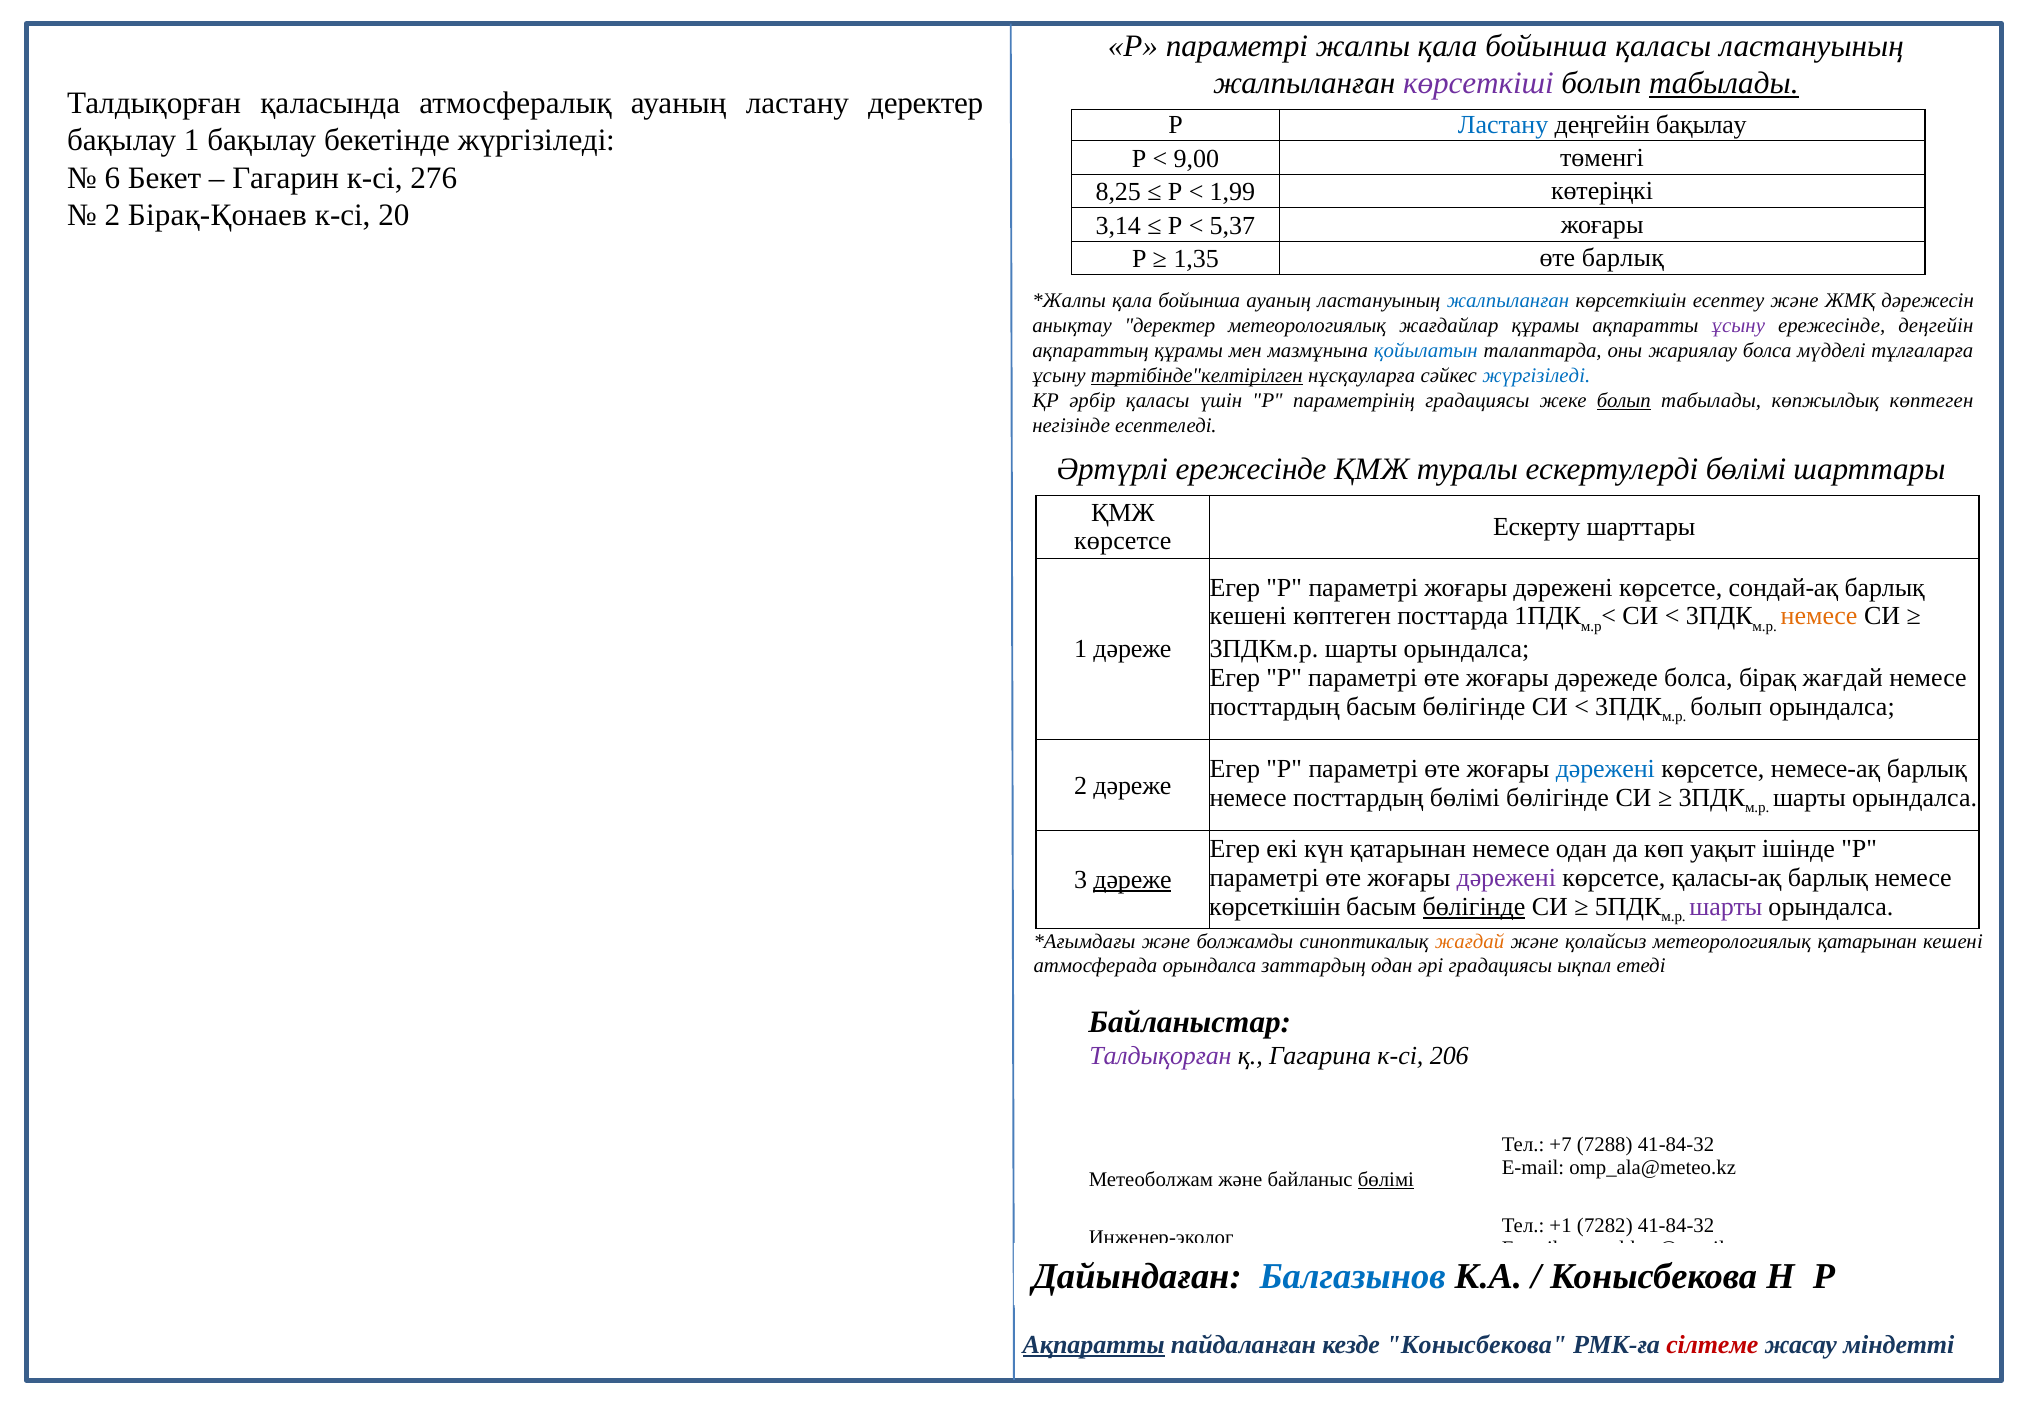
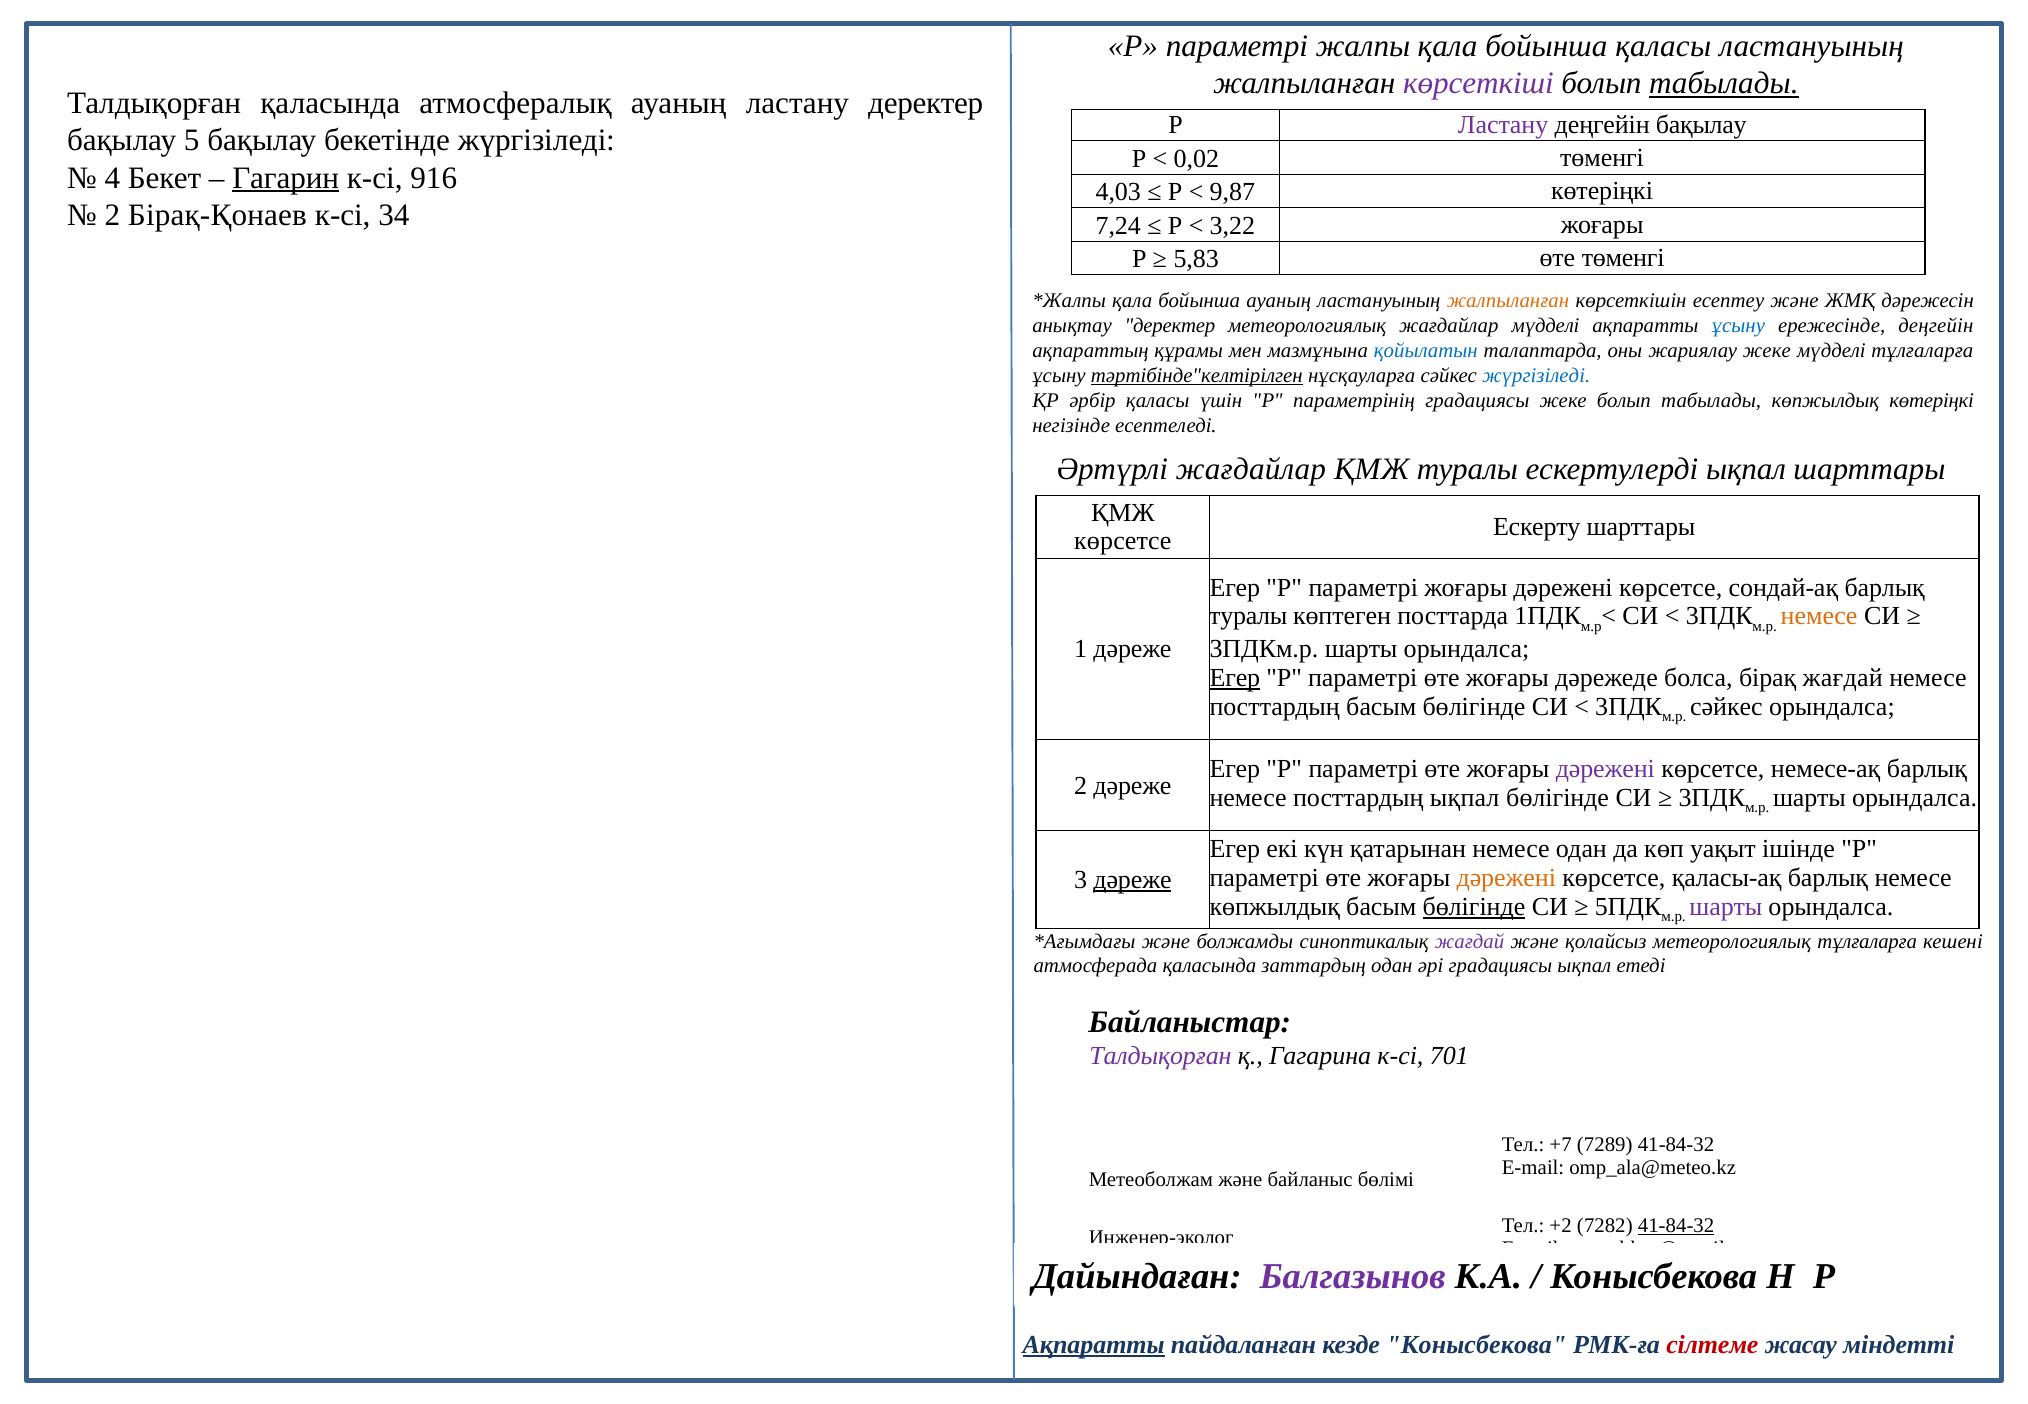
Ластану colour: blue -> purple (1503, 125)
бақылау 1: 1 -> 5 (192, 141)
9,00: 9,00 -> 0,02 (1196, 159)
6: 6 -> 4 (112, 178)
Гагарин underline: none -> present (286, 178)
276: 276 -> 916 (434, 178)
8,25: 8,25 -> 4,03 (1118, 192)
1,99: 1,99 -> 9,87 (1232, 192)
20: 20 -> 34 (394, 215)
3,14: 3,14 -> 7,24 (1118, 226)
5,37: 5,37 -> 3,22 (1232, 226)
1,35: 1,35 -> 5,83 (1196, 259)
өте барлық: барлық -> төменгі (1623, 258)
жалпыланған colour: blue -> orange (1508, 301)
жағдайлар құрамы: құрамы -> мүдделі (1546, 326)
ұсыну colour: purple -> blue (1738, 326)
жариялау болса: болса -> жеке (1767, 351)
болып underline: present -> none (1624, 401)
көпжылдық көптеген: көптеген -> көтеріңкі (1932, 401)
Әртүрлі ережесінде: ережесінде -> жағдайлар (1251, 469)
ескертулерді бөлімі: бөлімі -> ықпал (1746, 469)
кешені: кешені -> туралы (1248, 616)
Егер underline: none -> present (1235, 678)
болып: болып -> сәйкес (1726, 706)
дәрежені colour: blue -> purple (1605, 769)
посттардың бөлімі: бөлімі -> ықпал (1465, 798)
дәрежені colour: purple -> orange (1506, 878)
көрсеткішін: көрсеткішін -> көпжылдық (1275, 907)
жағдай colour: orange -> purple (1470, 941)
метеорологиялық қатарынан: қатарынан -> тұлғаларға (1867, 941)
атмосферада орындалса: орындалса -> қаласында (1209, 966)
206: 206 -> 701 (1449, 1056)
7288: 7288 -> 7289 (1605, 1145)
бөлімі underline: present -> none (1386, 1179)
+1: +1 -> +2 (1561, 1226)
41-84-32 underline: none -> present (1676, 1226)
Балгазынов colour: blue -> purple (1353, 1277)
